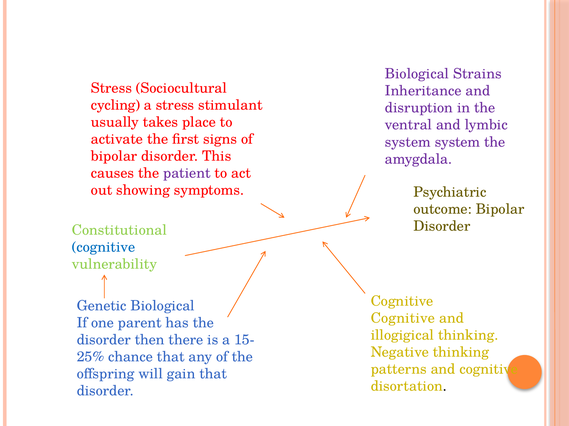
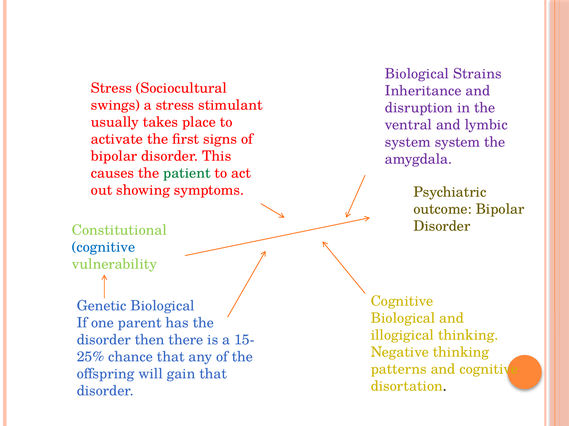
cycling: cycling -> swings (115, 105)
patient colour: purple -> green (187, 174)
Cognitive: Cognitive -> Biological (403, 319)
